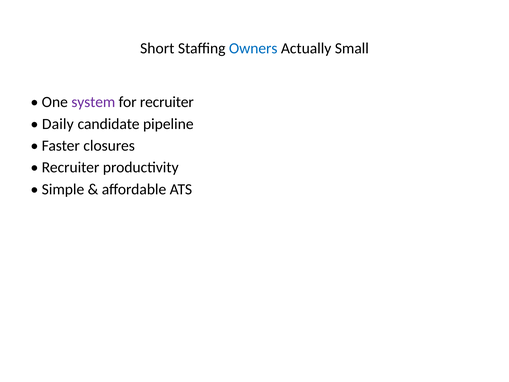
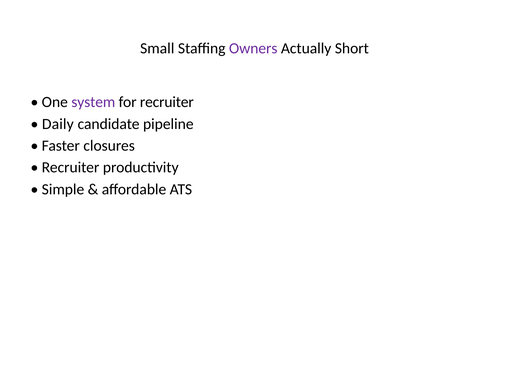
Short: Short -> Small (157, 48)
Owners colour: blue -> purple (253, 48)
Small: Small -> Short (352, 48)
